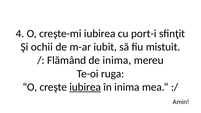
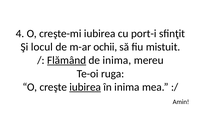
ochii: ochii -> locul (42, 47)
iubit: iubit -> ochii (105, 47)
Flămând underline: none -> present (67, 60)
